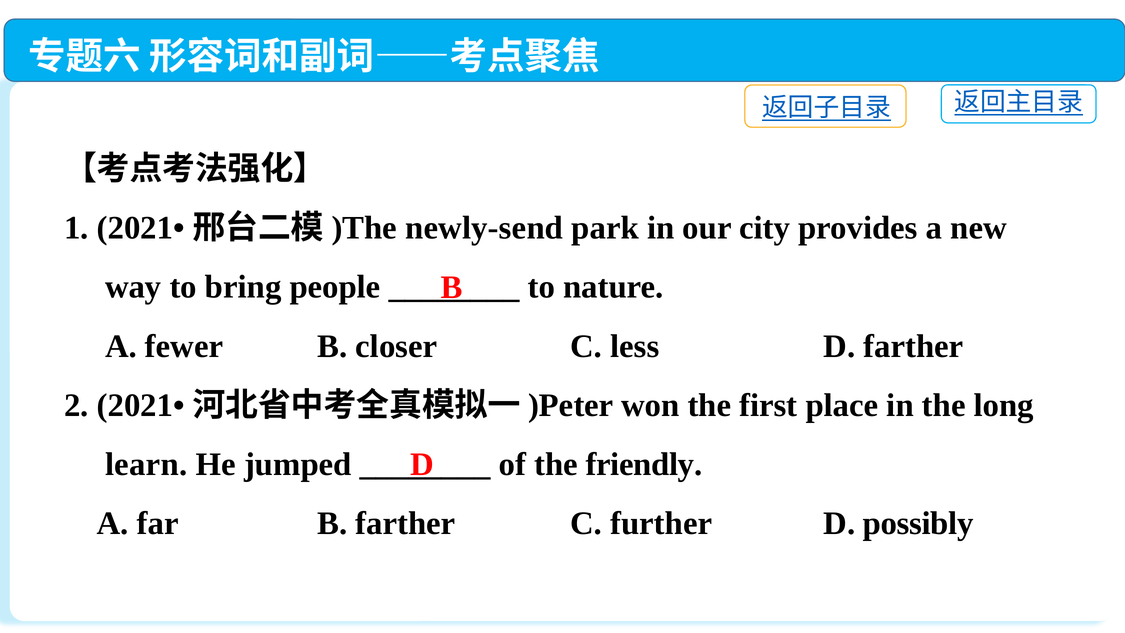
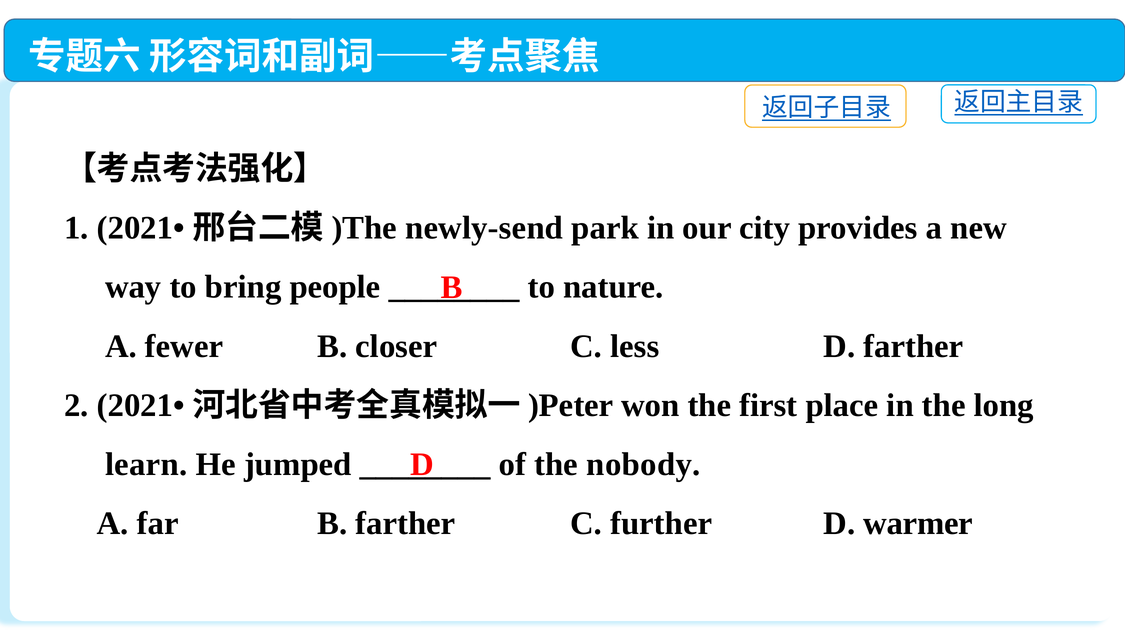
friendly: friendly -> nobody (644, 464)
possibly: possibly -> warmer (918, 523)
